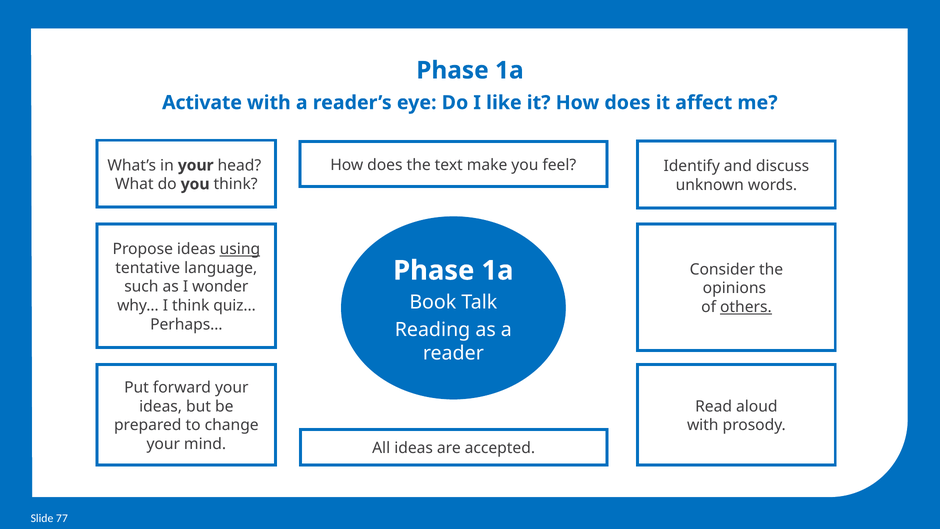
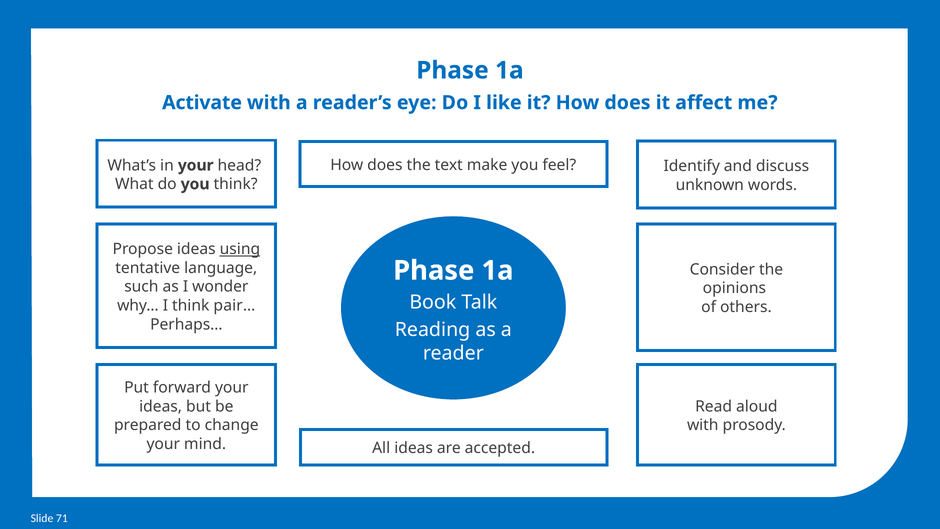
quiz…: quiz… -> pair… (234, 305)
others underline: present -> none (746, 307)
77: 77 -> 71 (62, 518)
